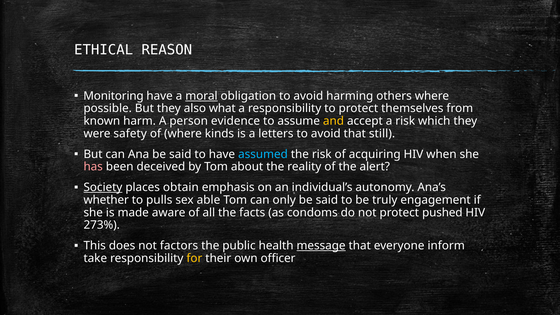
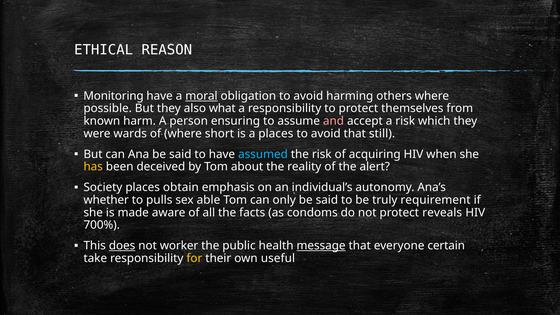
evidence: evidence -> ensuring (235, 121)
and colour: yellow -> pink (333, 121)
safety: safety -> wards (130, 134)
kinds: kinds -> short (219, 134)
a letters: letters -> places (276, 134)
has colour: pink -> yellow (93, 167)
Society underline: present -> none (103, 187)
engagement: engagement -> requirement (436, 200)
pushed: pushed -> reveals (442, 213)
273%: 273% -> 700% (102, 225)
does underline: none -> present (122, 246)
factors: factors -> worker (179, 246)
inform: inform -> certain (446, 246)
officer: officer -> useful (278, 258)
